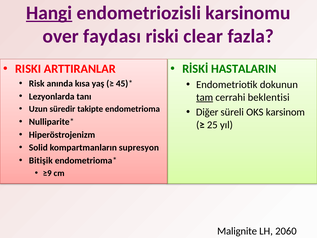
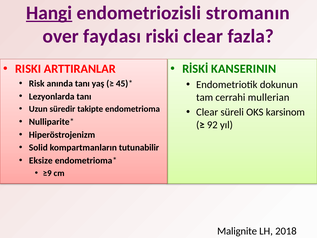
karsinomu: karsinomu -> stromanın (248, 13)
HASTALARIN: HASTALARIN -> KANSERININ (244, 69)
anında kısa: kısa -> tanı (82, 83)
tam underline: present -> none (205, 97)
beklentisi: beklentisi -> mullerian (269, 97)
Diğer: Diğer -> Clear (207, 112)
25: 25 -> 92 (212, 125)
supresyon: supresyon -> tutunabilir (139, 148)
Bitişik: Bitişik -> Eksize (41, 160)
2060: 2060 -> 2018 (286, 231)
